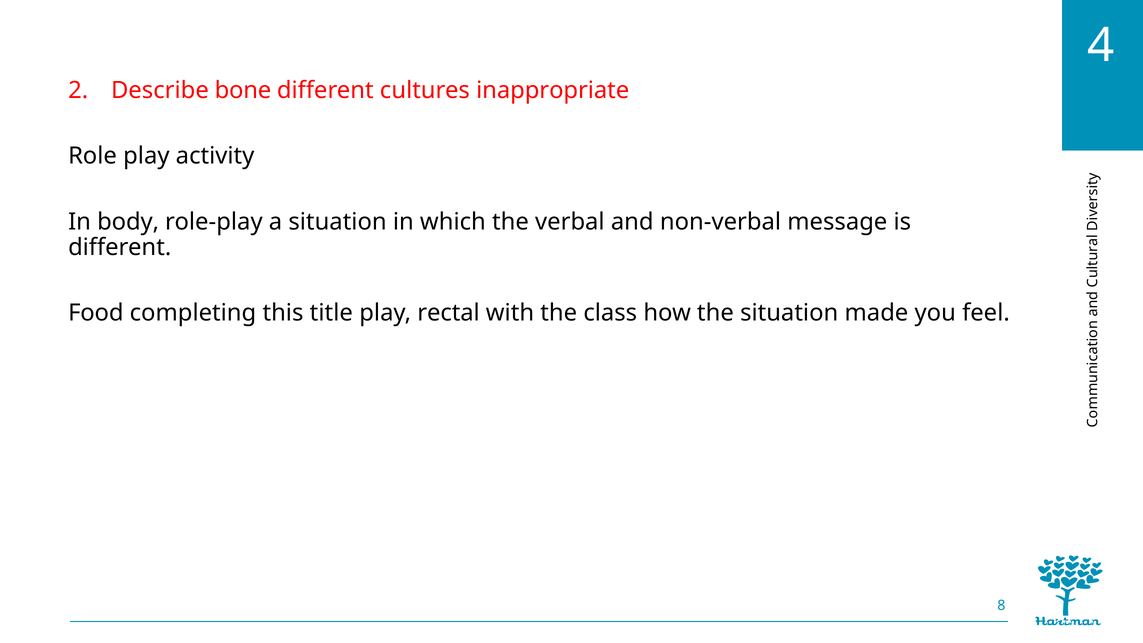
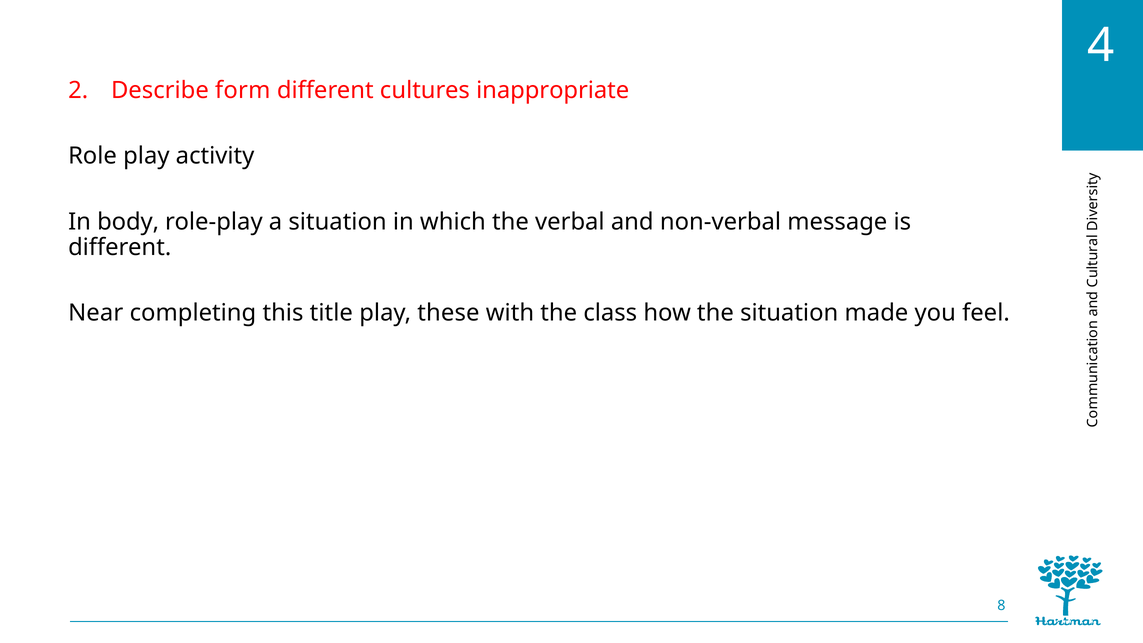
bone: bone -> form (243, 90)
Food: Food -> Near (96, 313)
rectal: rectal -> these (448, 313)
